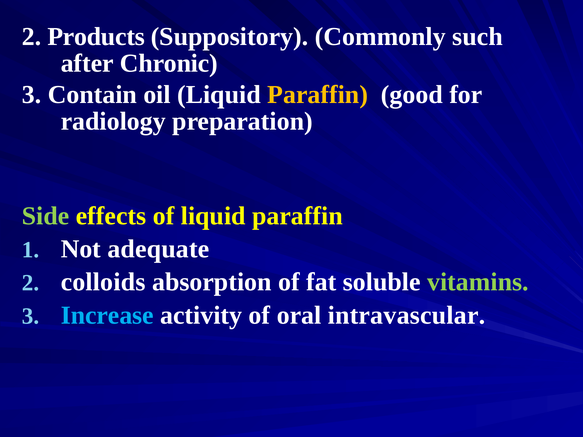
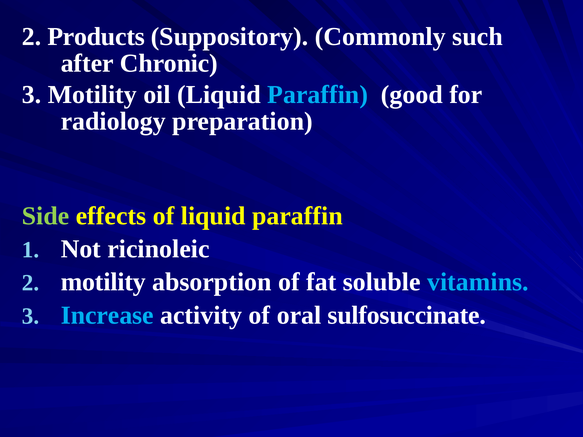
3 Contain: Contain -> Motility (92, 95)
Paraffin colour: yellow -> light blue (318, 95)
adequate: adequate -> ricinoleic (158, 249)
2 colloids: colloids -> motility (103, 282)
vitamins colour: light green -> light blue (478, 282)
intravascular: intravascular -> sulfosuccinate (407, 315)
